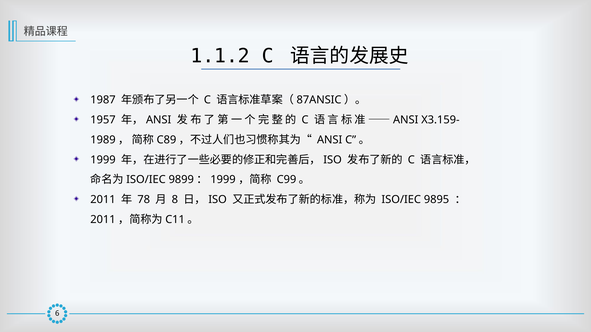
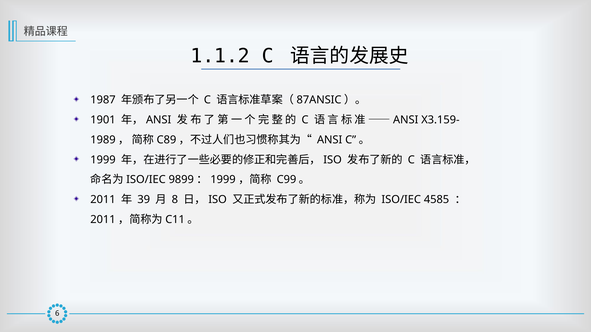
1957: 1957 -> 1901 (103, 120)
78: 78 -> 39 (144, 200)
9895: 9895 -> 4585 (437, 200)
